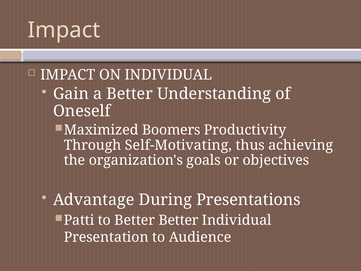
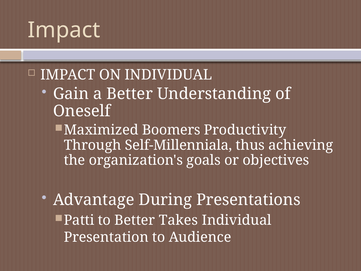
Self-Motivating: Self-Motivating -> Self-Millenniala (179, 145)
Better Better: Better -> Takes (178, 220)
